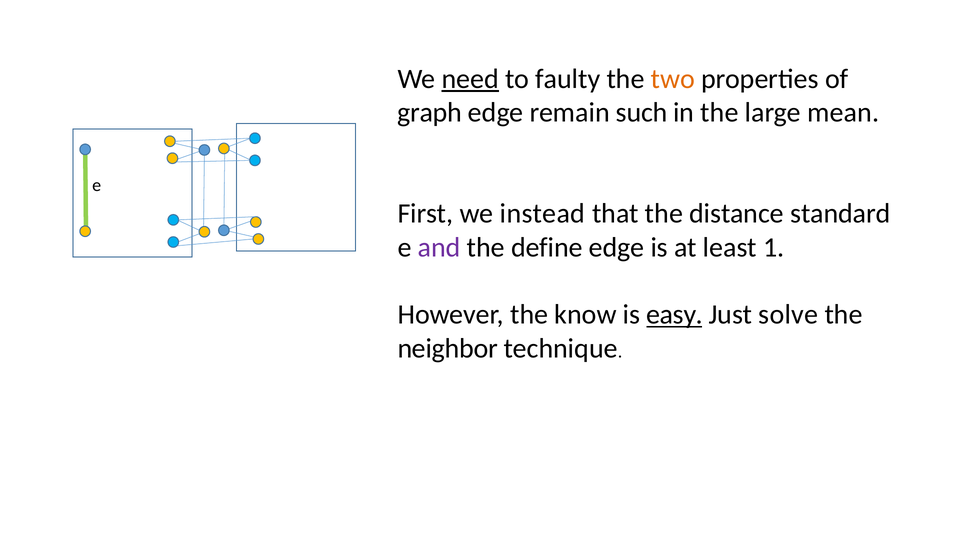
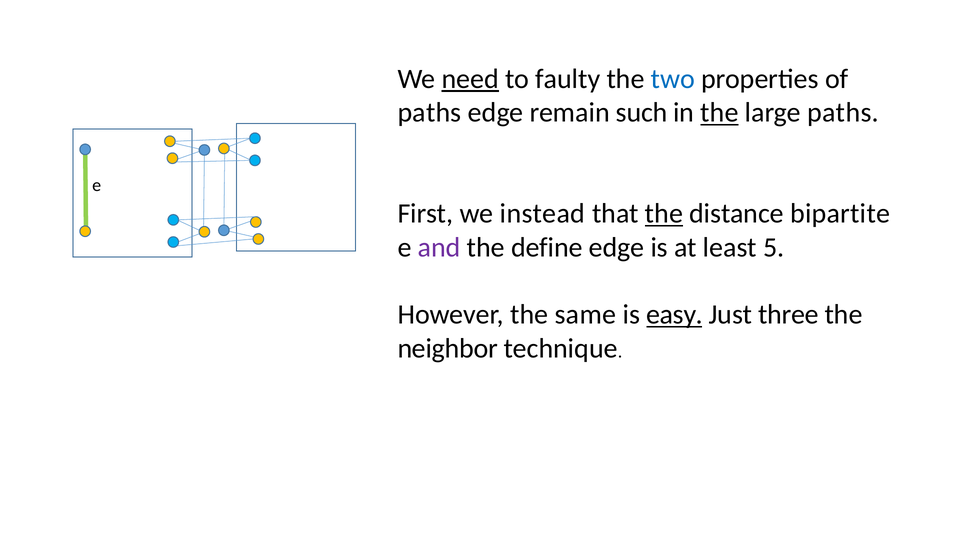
two colour: orange -> blue (673, 79)
graph: graph -> paths (430, 112)
the underline: none -> present (719, 112)
large mean: mean -> paths (843, 112)
the underline: none -> present (664, 213)
standard: standard -> bipartite (840, 213)
1: 1 -> 5 (774, 247)
know: know -> same (585, 314)
solve: solve -> three (789, 314)
